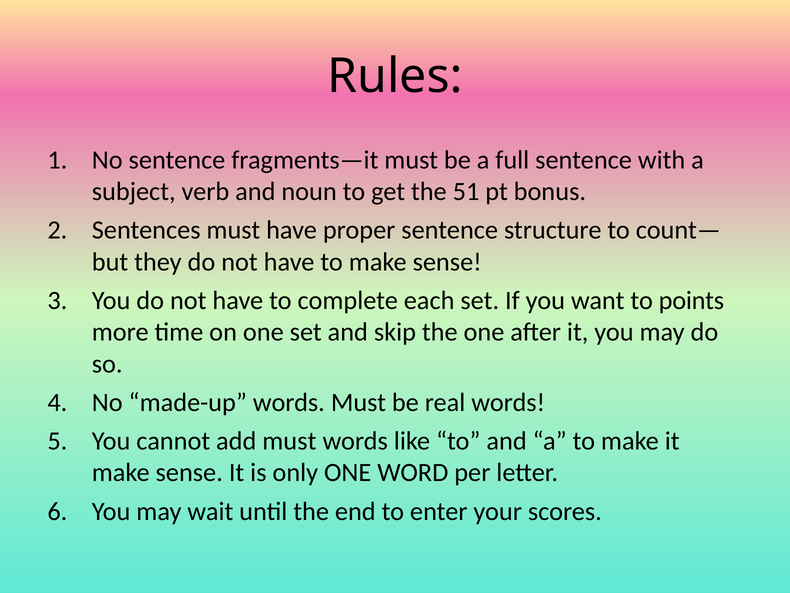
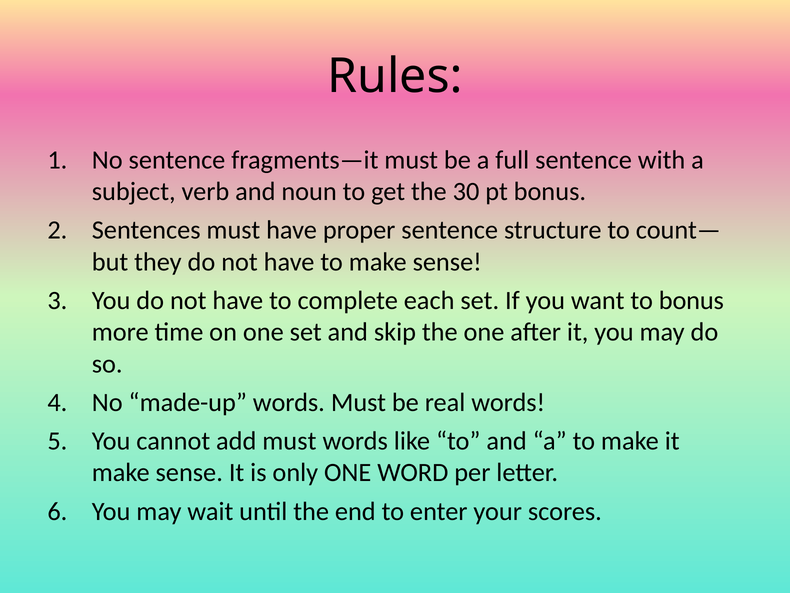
51: 51 -> 30 (466, 191)
to points: points -> bonus (691, 300)
